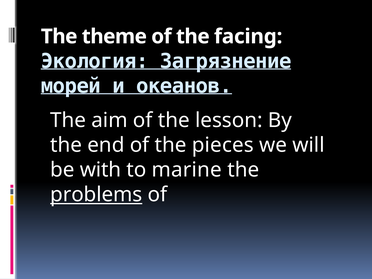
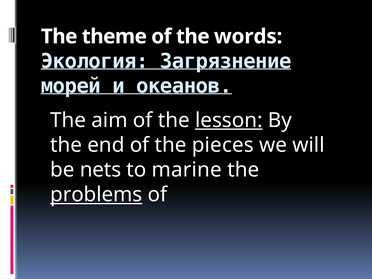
facing: facing -> words (248, 37)
lesson underline: none -> present (229, 120)
with: with -> nets (100, 170)
